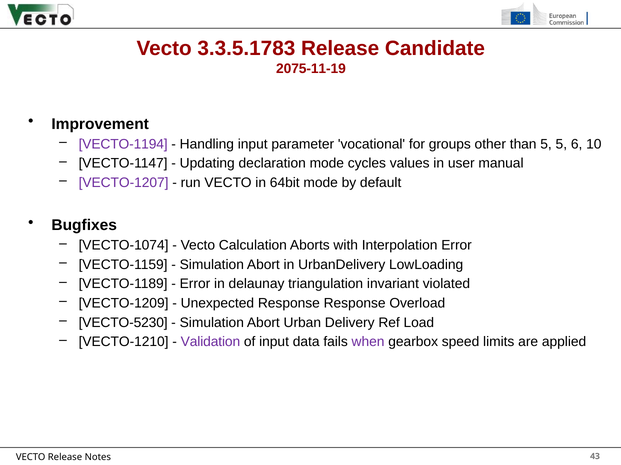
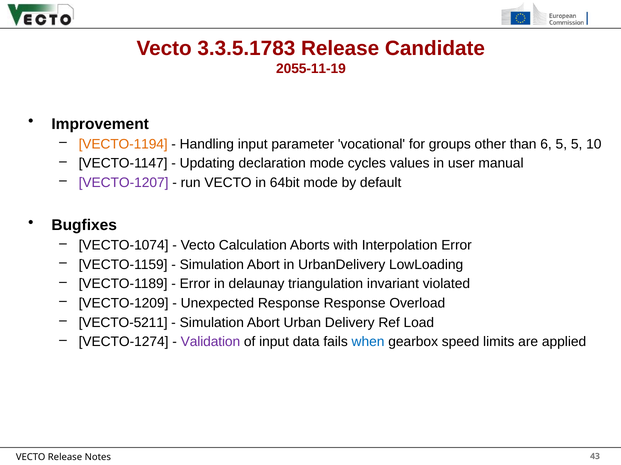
2075-11-19: 2075-11-19 -> 2055-11-19 (311, 69)
VECTO-1194 colour: purple -> orange (123, 144)
than 5: 5 -> 6 (546, 144)
5 6: 6 -> 5 (577, 144)
VECTO-5230: VECTO-5230 -> VECTO-5211 (123, 323)
VECTO-1210: VECTO-1210 -> VECTO-1274 (124, 342)
when colour: purple -> blue (368, 342)
